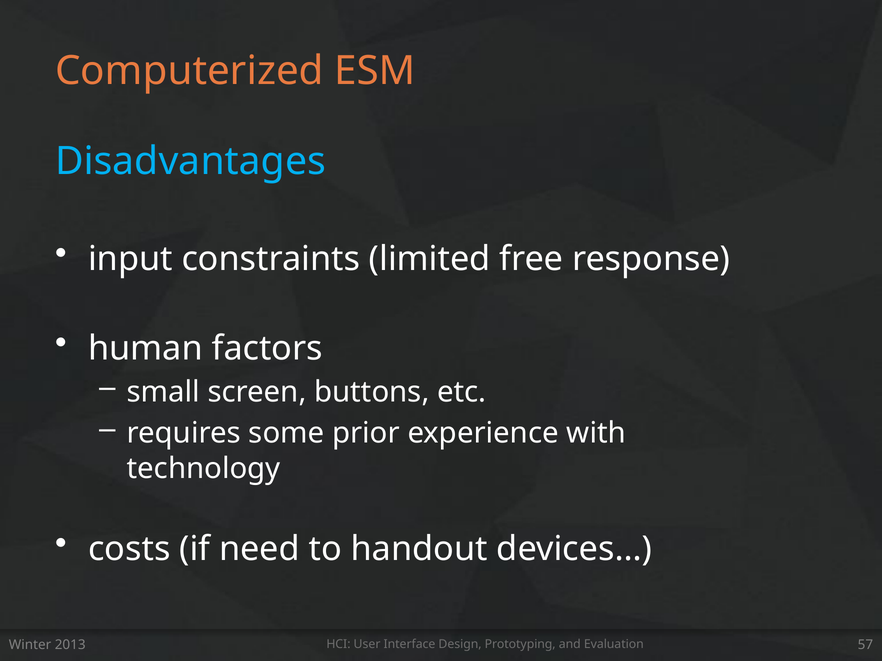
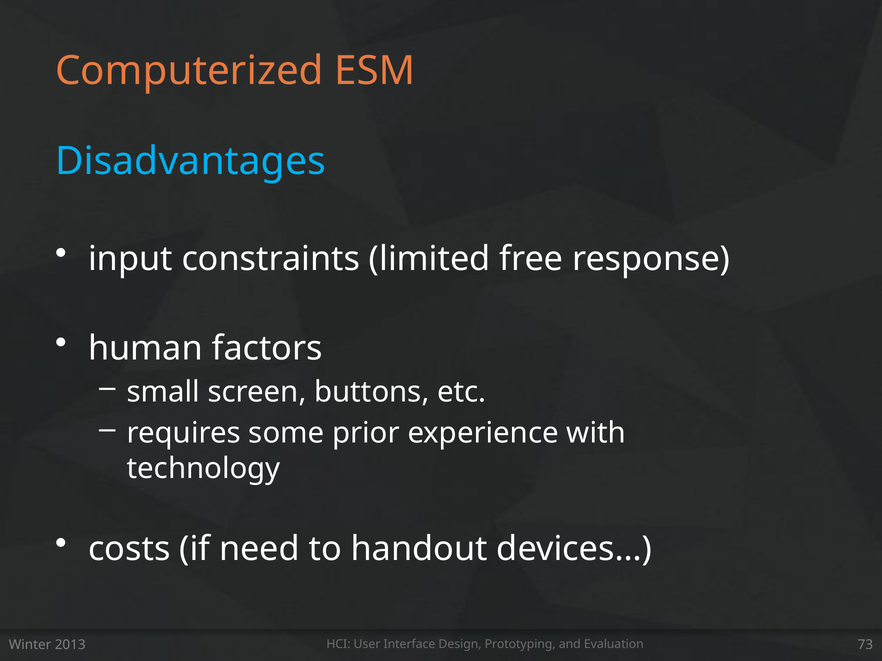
57: 57 -> 73 (865, 646)
